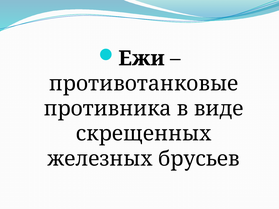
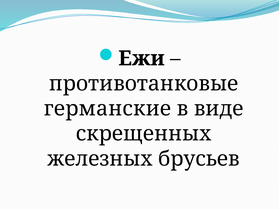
противника: противника -> германские (107, 109)
